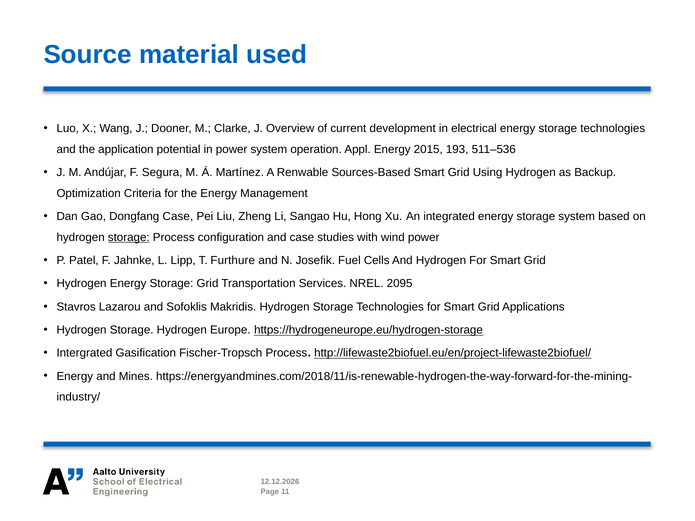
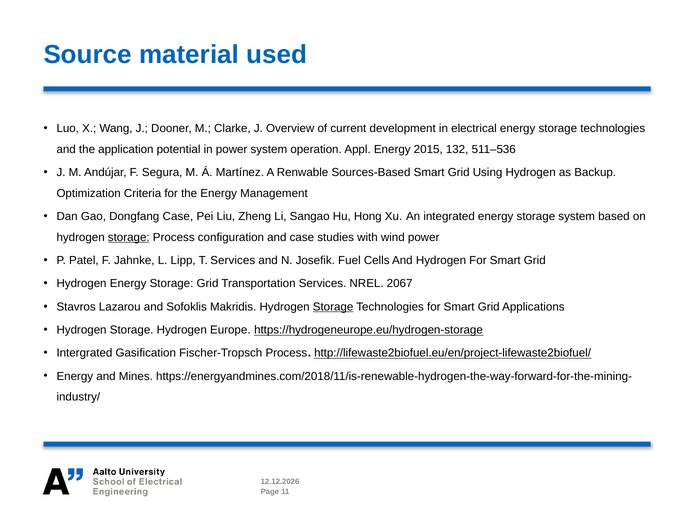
193: 193 -> 132 (457, 149)
T Furthure: Furthure -> Services (233, 261)
2095: 2095 -> 2067 (400, 284)
Storage underline: none -> present (333, 307)
